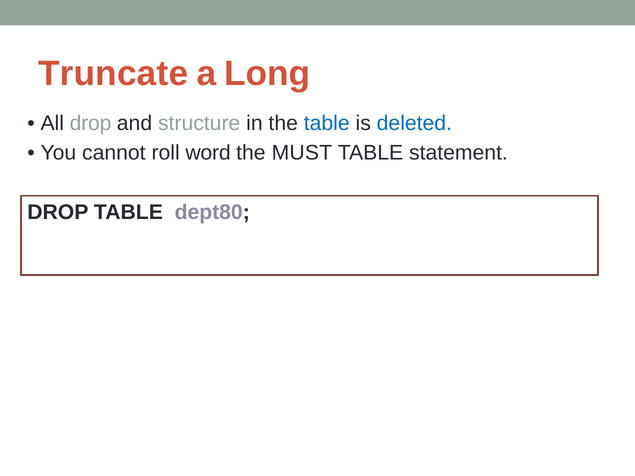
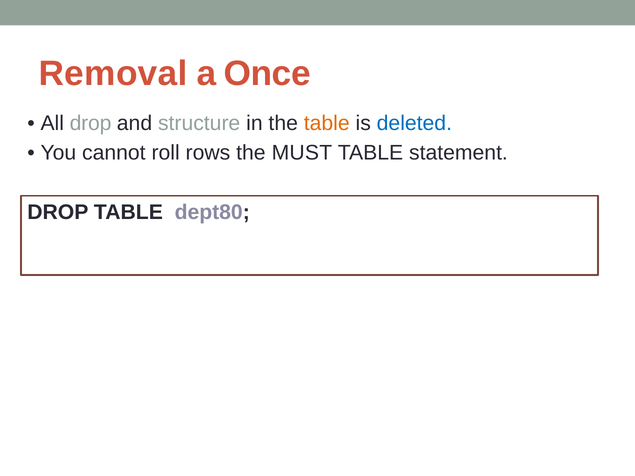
Truncate: Truncate -> Removal (113, 74)
Long: Long -> Once (267, 74)
table colour: blue -> orange (327, 123)
word: word -> rows (208, 153)
